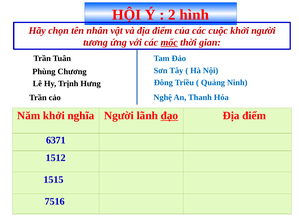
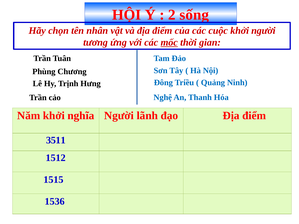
hình: hình -> sống (194, 15)
đạo underline: present -> none (169, 116)
6371: 6371 -> 3511 (56, 140)
7516: 7516 -> 1536 (55, 202)
